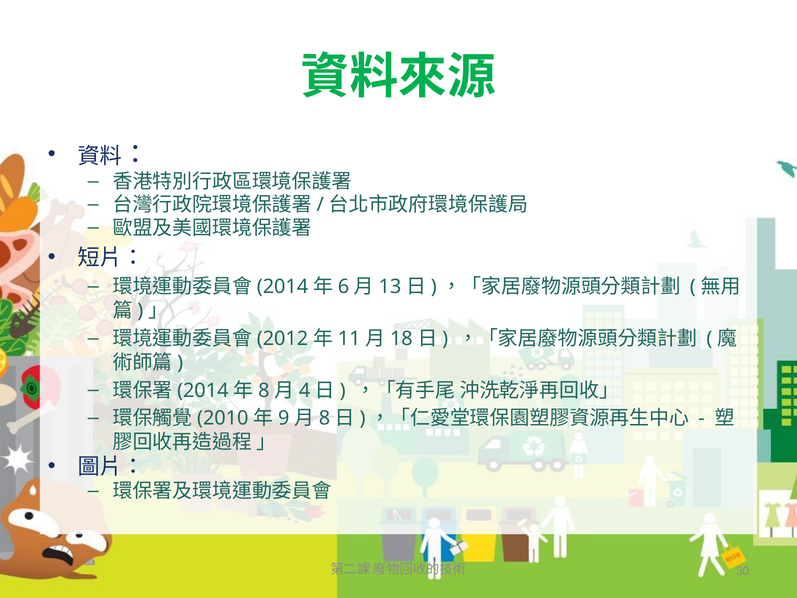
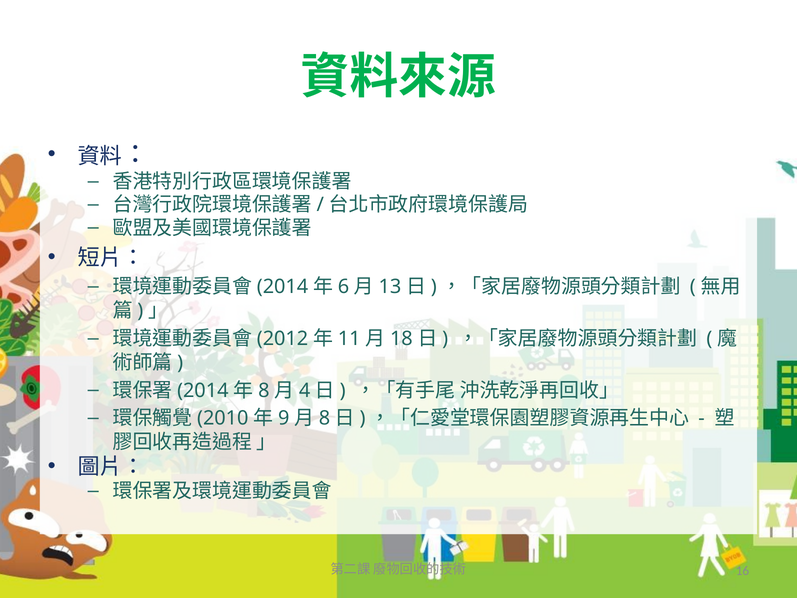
30: 30 -> 16 (742, 571)
